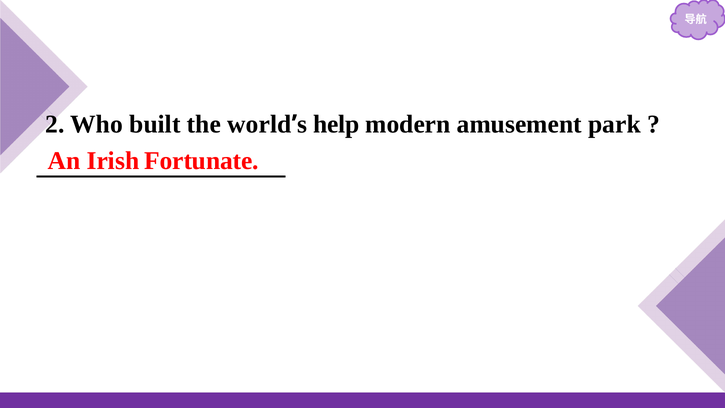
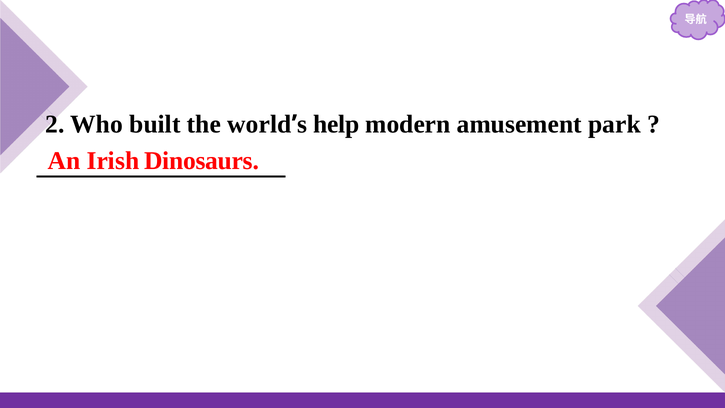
Fortunate: Fortunate -> Dinosaurs (202, 161)
